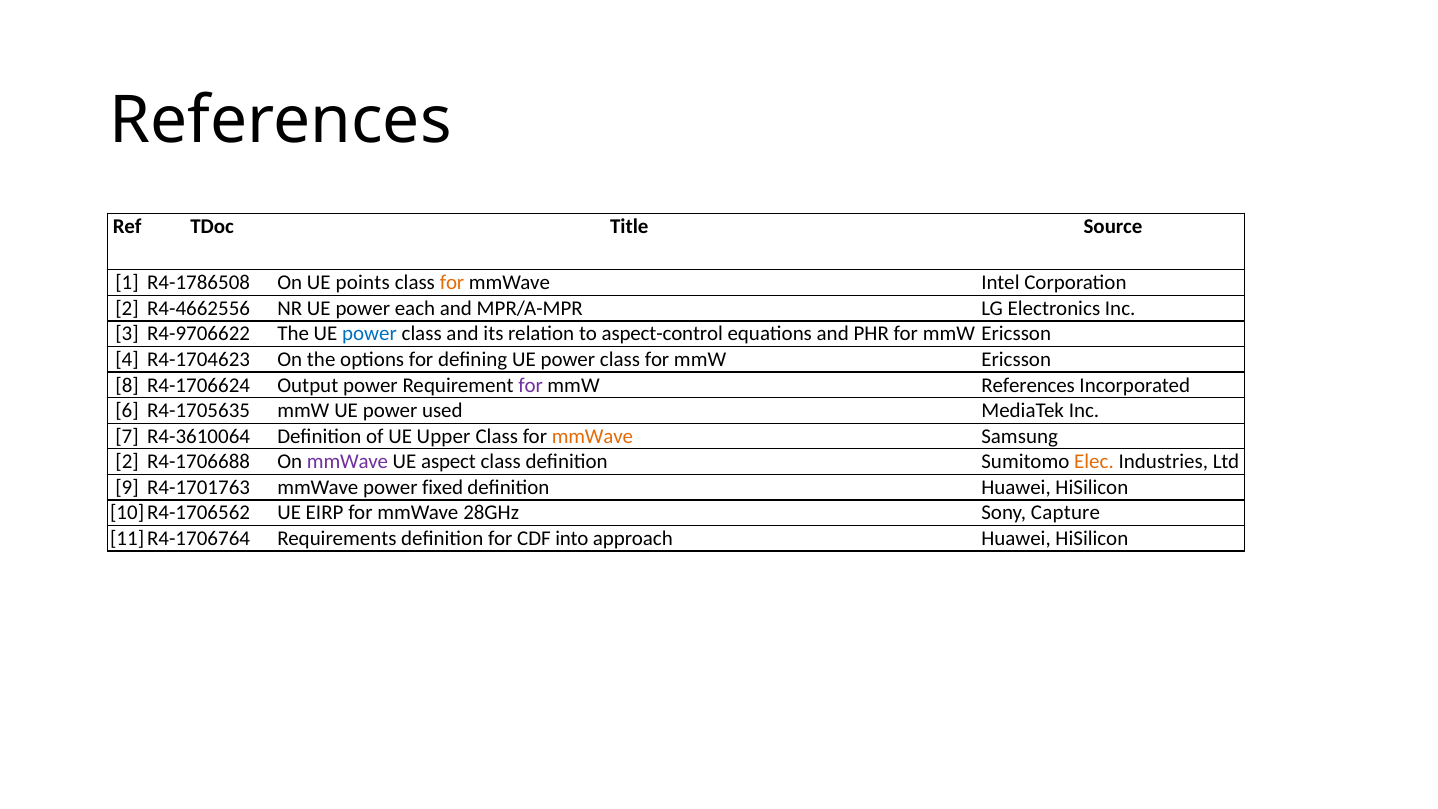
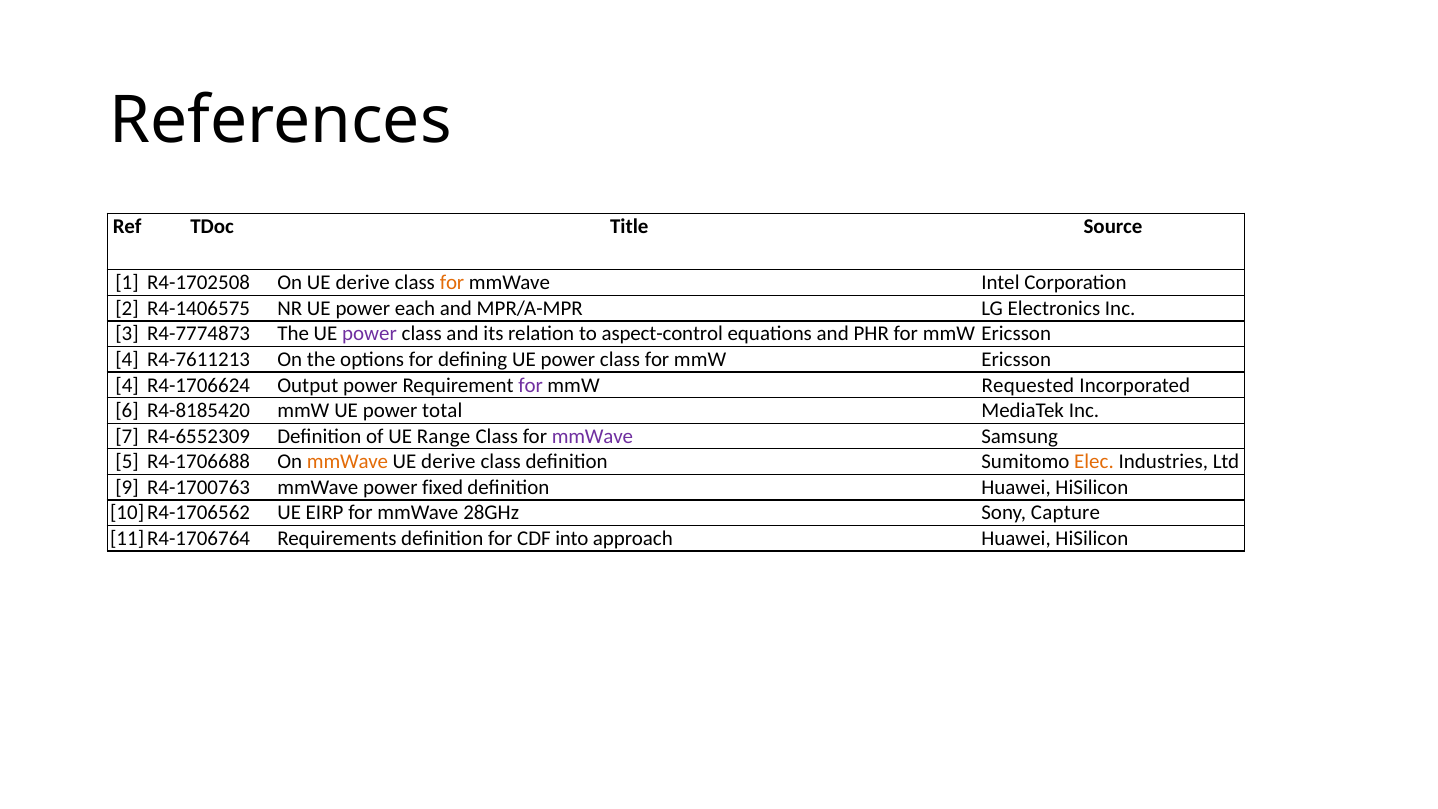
R4-1786508: R4-1786508 -> R4-1702508 (199, 283)
On UE points: points -> derive (363, 283)
R4-4662556: R4-4662556 -> R4-1406575 (199, 308)
R4-9706622: R4-9706622 -> R4-7774873 (199, 334)
power colour: blue -> purple (370, 334)
R4-1704623: R4-1704623 -> R4-7611213 (199, 360)
8: 8 -> 4 (127, 385)
mmW References: References -> Requested (1028, 385)
R4-1705635: R4-1705635 -> R4-8185420 (199, 411)
used: used -> total (442, 411)
R4-3610064: R4-3610064 -> R4-6552309 (199, 436)
Upper: Upper -> Range (444, 436)
mmWave colour: orange -> purple (592, 436)
2: 2 -> 5 (127, 462)
mmWave colour: purple -> orange (348, 462)
aspect: aspect -> derive (448, 462)
R4-1701763: R4-1701763 -> R4-1700763 (199, 487)
